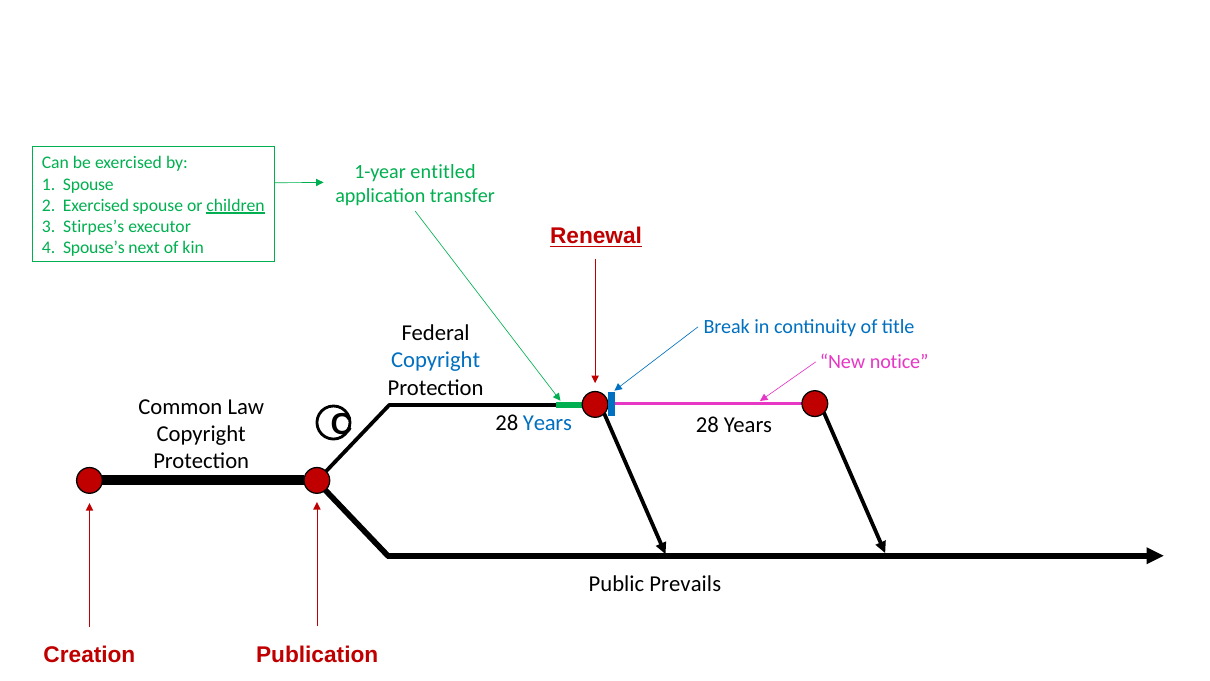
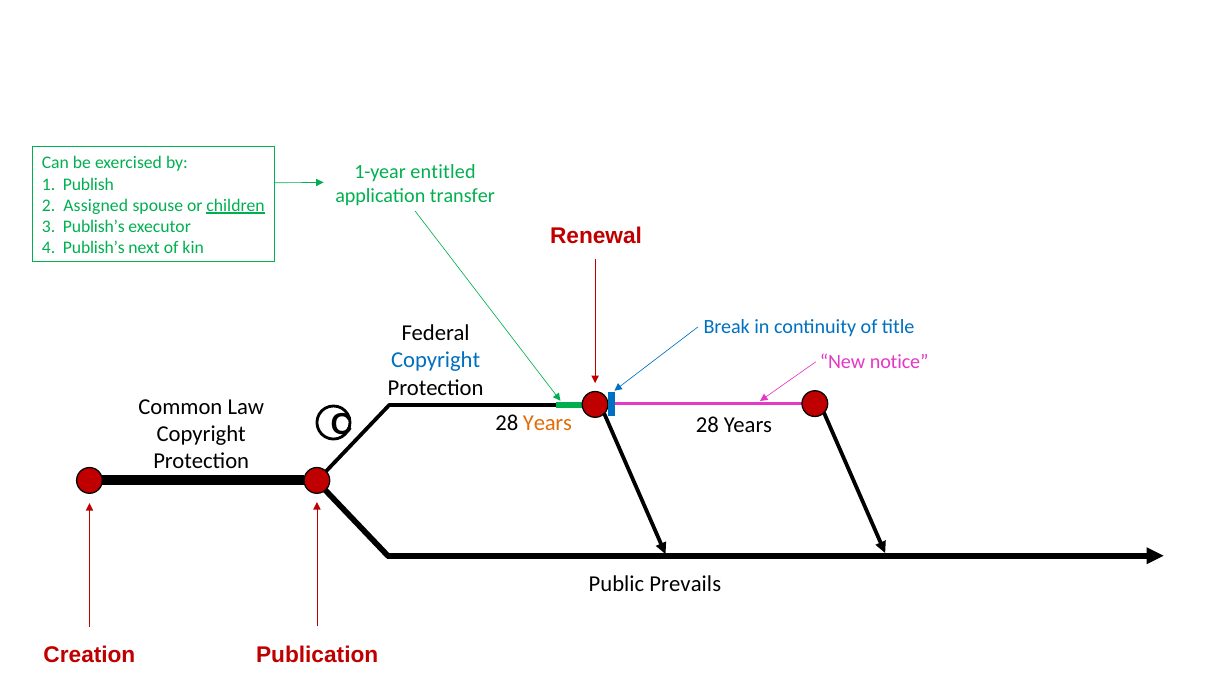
1 Spouse: Spouse -> Publish (88, 184)
2 Exercised: Exercised -> Assigned (96, 205)
3 Stirpes’s: Stirpes’s -> Publish’s (94, 226)
Renewal underline: present -> none (596, 236)
4 Spouse’s: Spouse’s -> Publish’s (94, 248)
Years colour: blue -> orange (547, 423)
